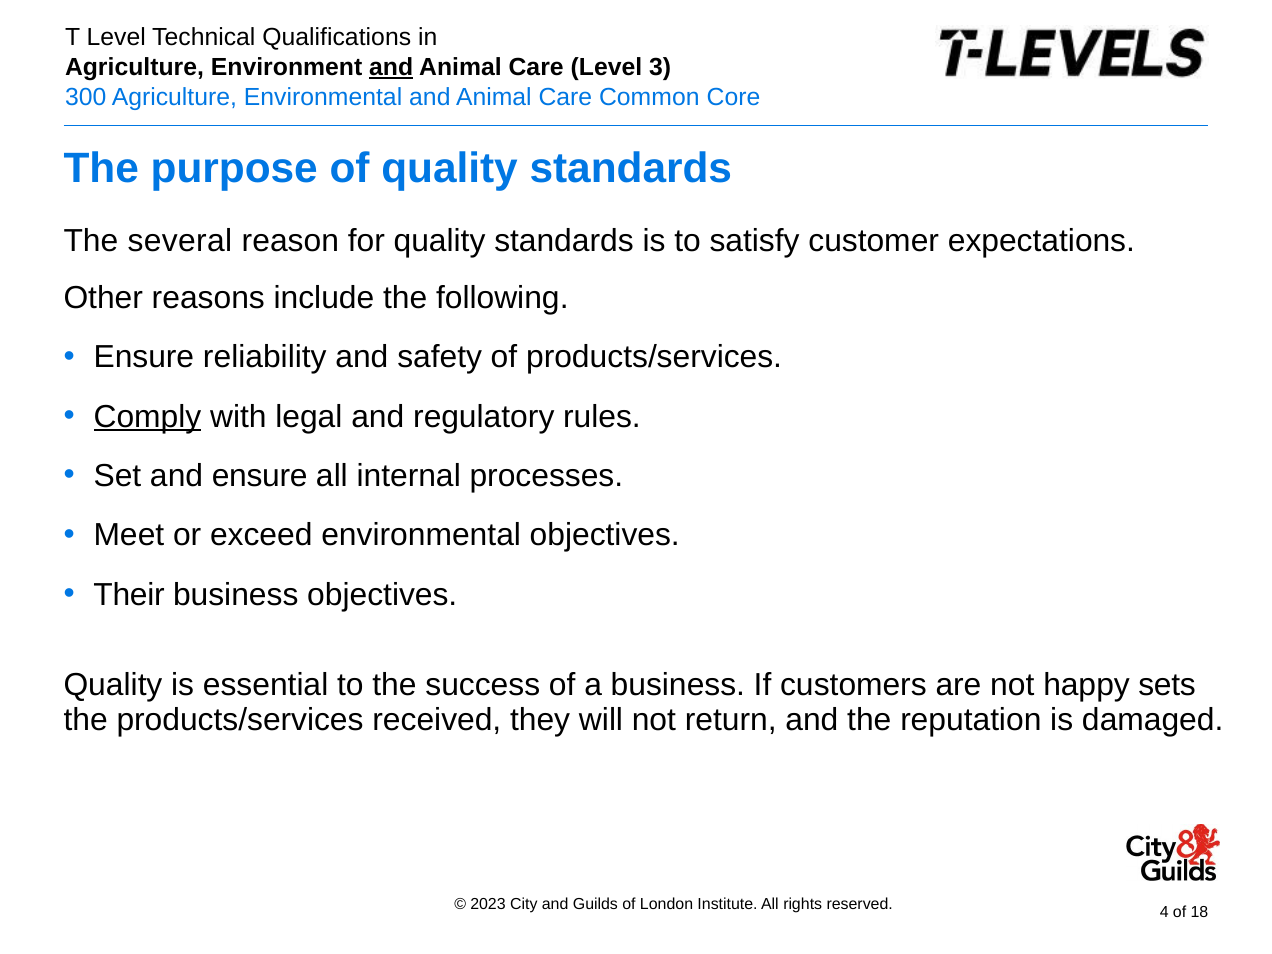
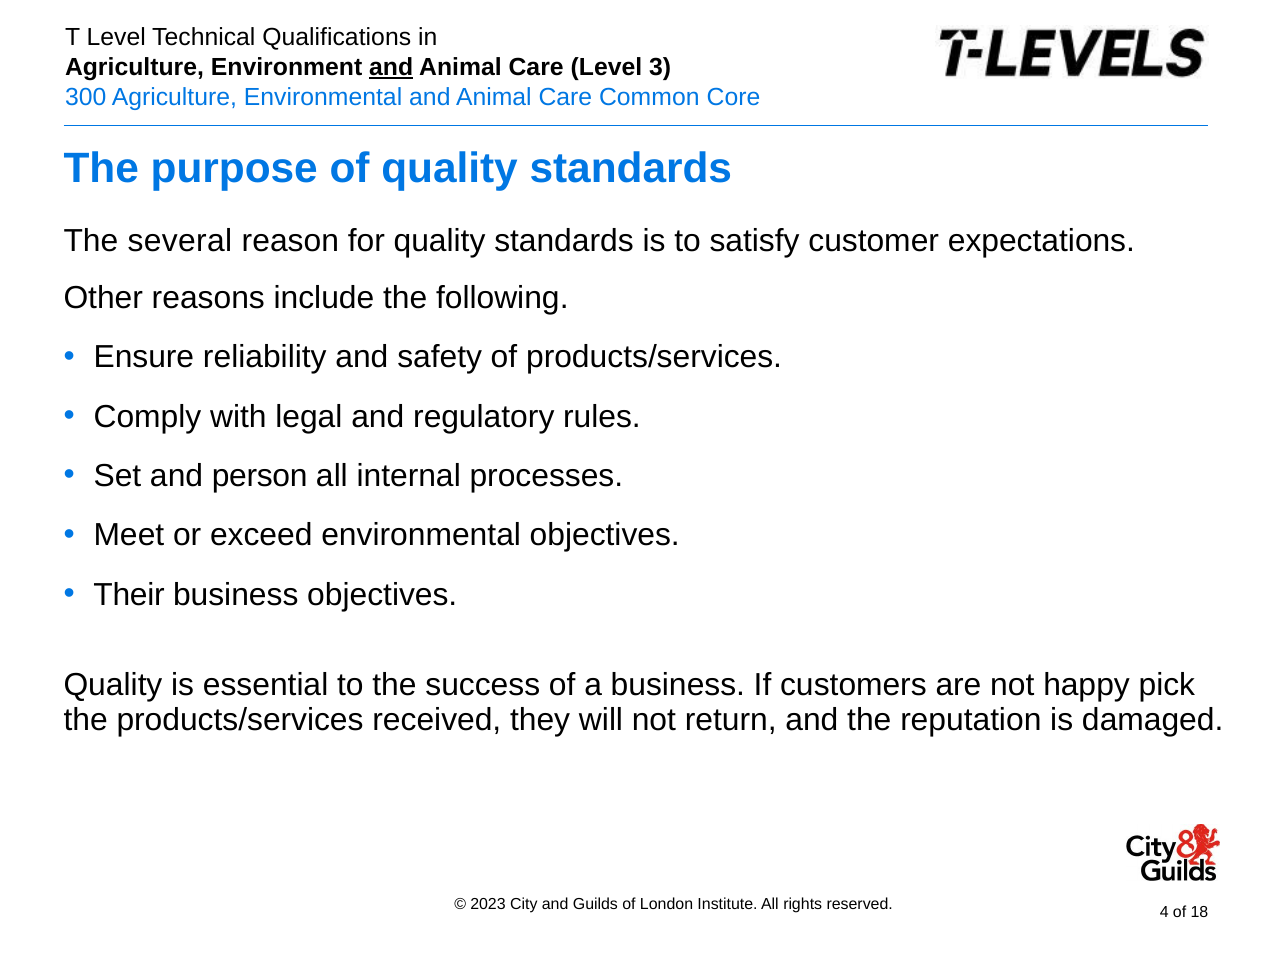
Comply underline: present -> none (147, 417)
and ensure: ensure -> person (260, 476)
sets: sets -> pick (1167, 685)
